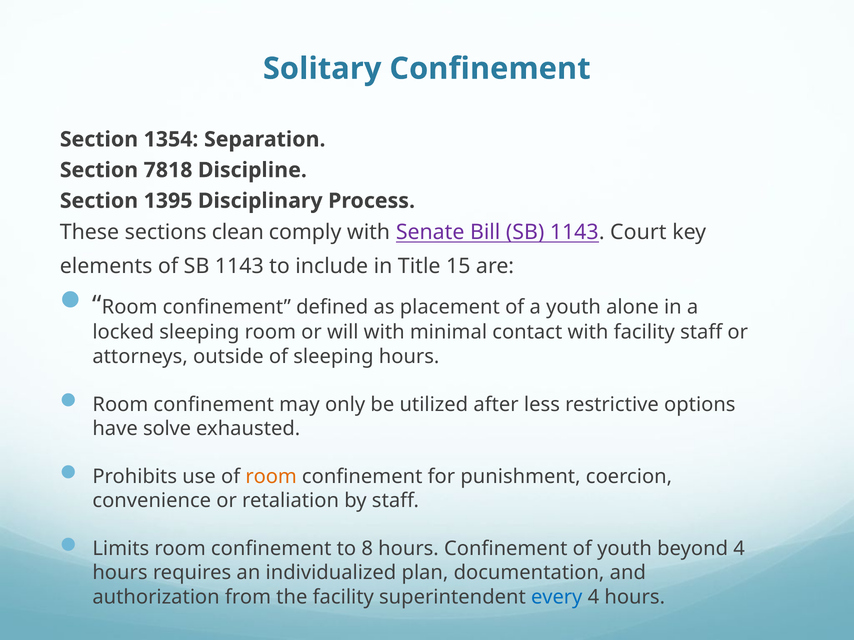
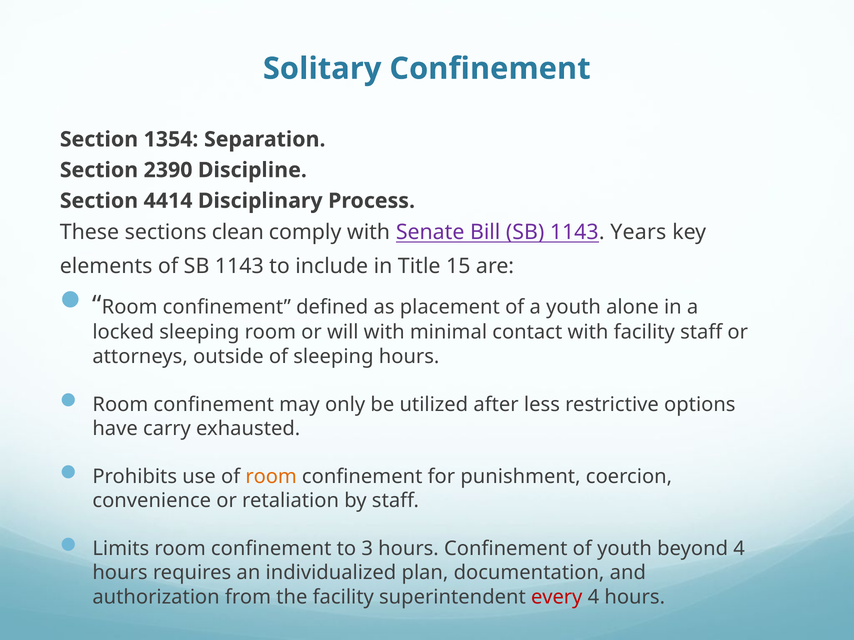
7818: 7818 -> 2390 (168, 170)
1395: 1395 -> 4414 (168, 201)
Court: Court -> Years (638, 232)
solve: solve -> carry (167, 429)
8: 8 -> 3 (367, 549)
every colour: blue -> red (557, 597)
